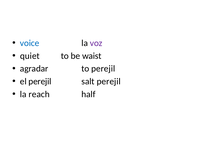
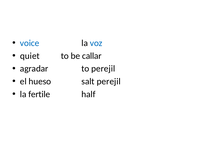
voz colour: purple -> blue (96, 43)
waist: waist -> callar (92, 56)
el perejil: perejil -> hueso (40, 81)
reach: reach -> fertile (39, 94)
